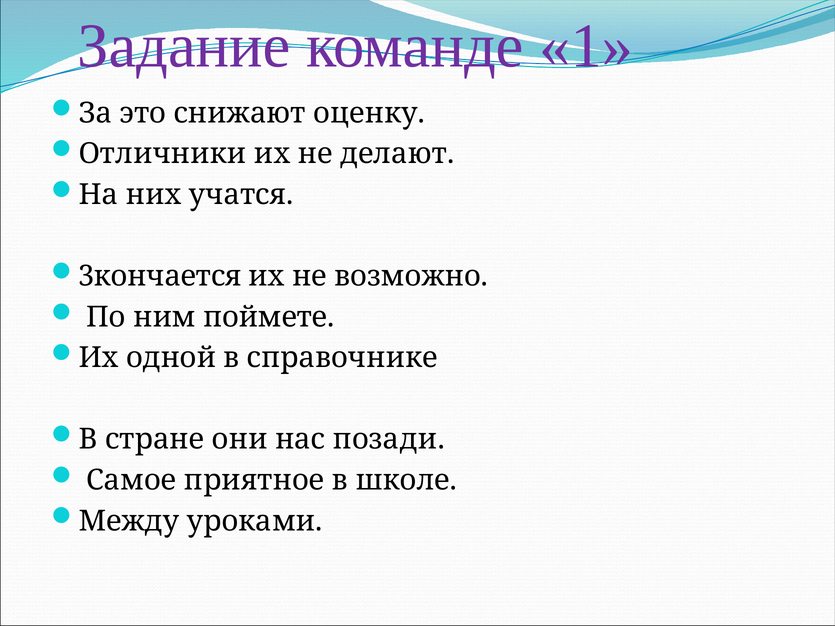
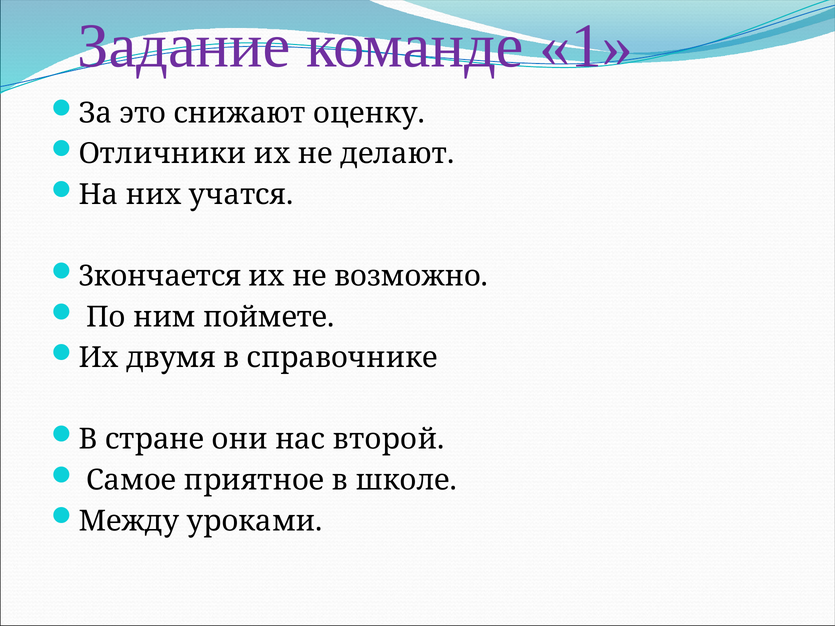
одной: одной -> двумя (171, 358)
позади: позади -> второй (389, 440)
